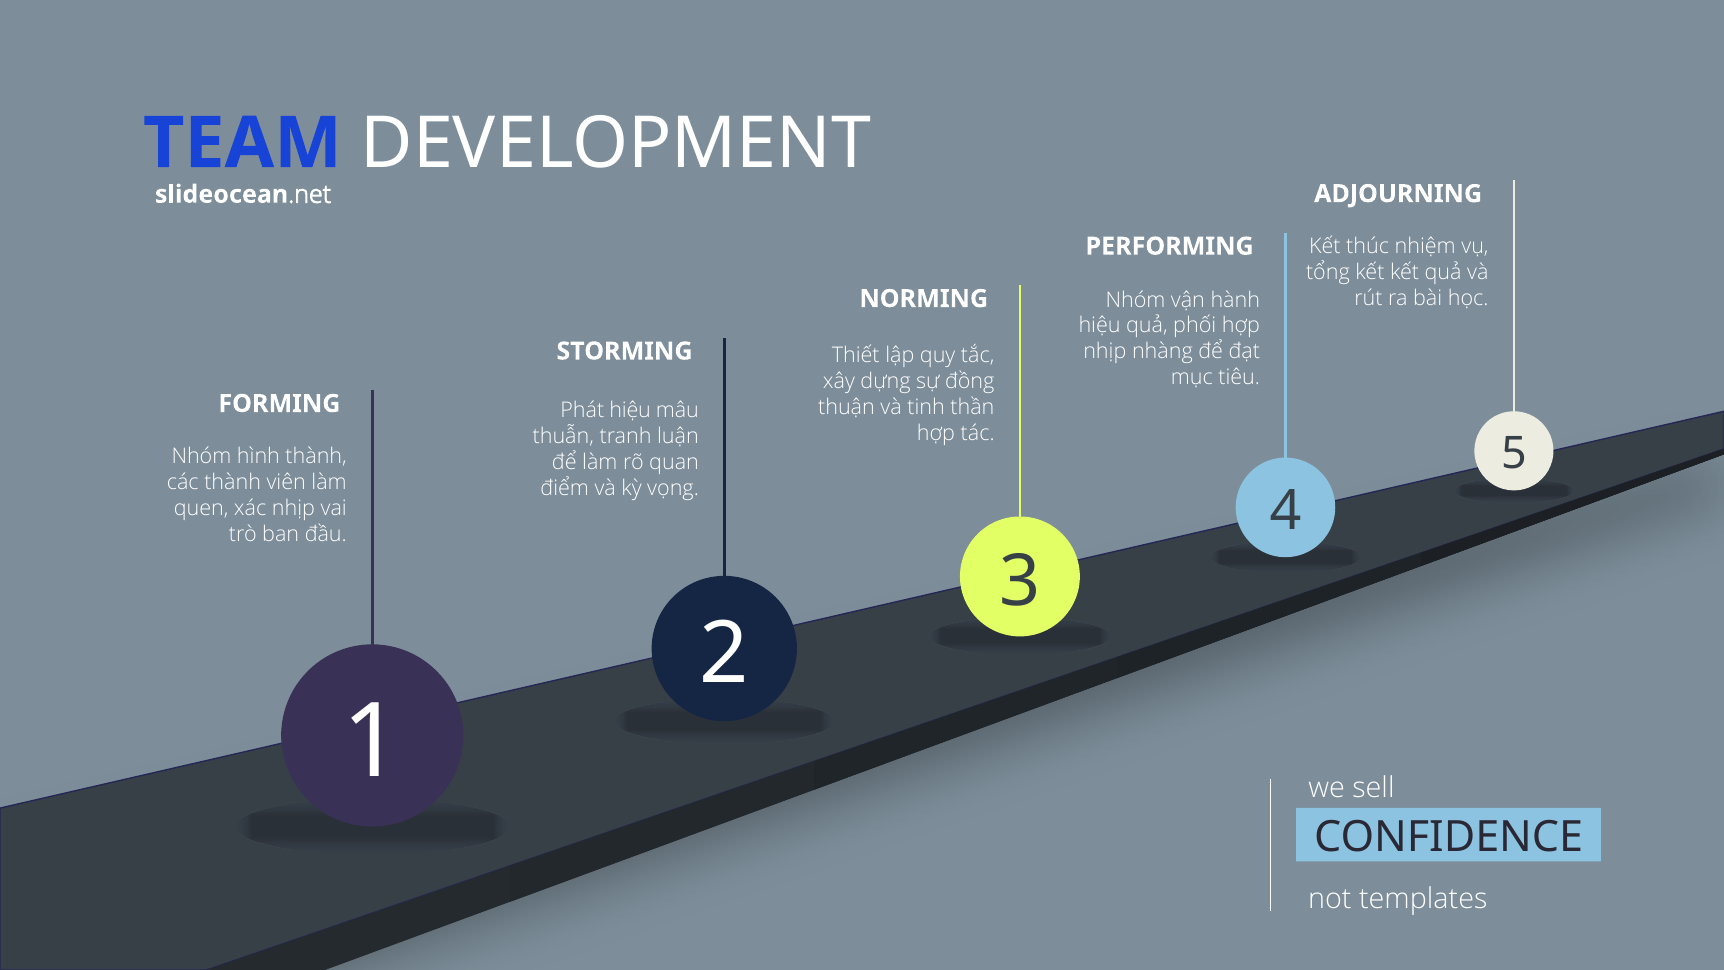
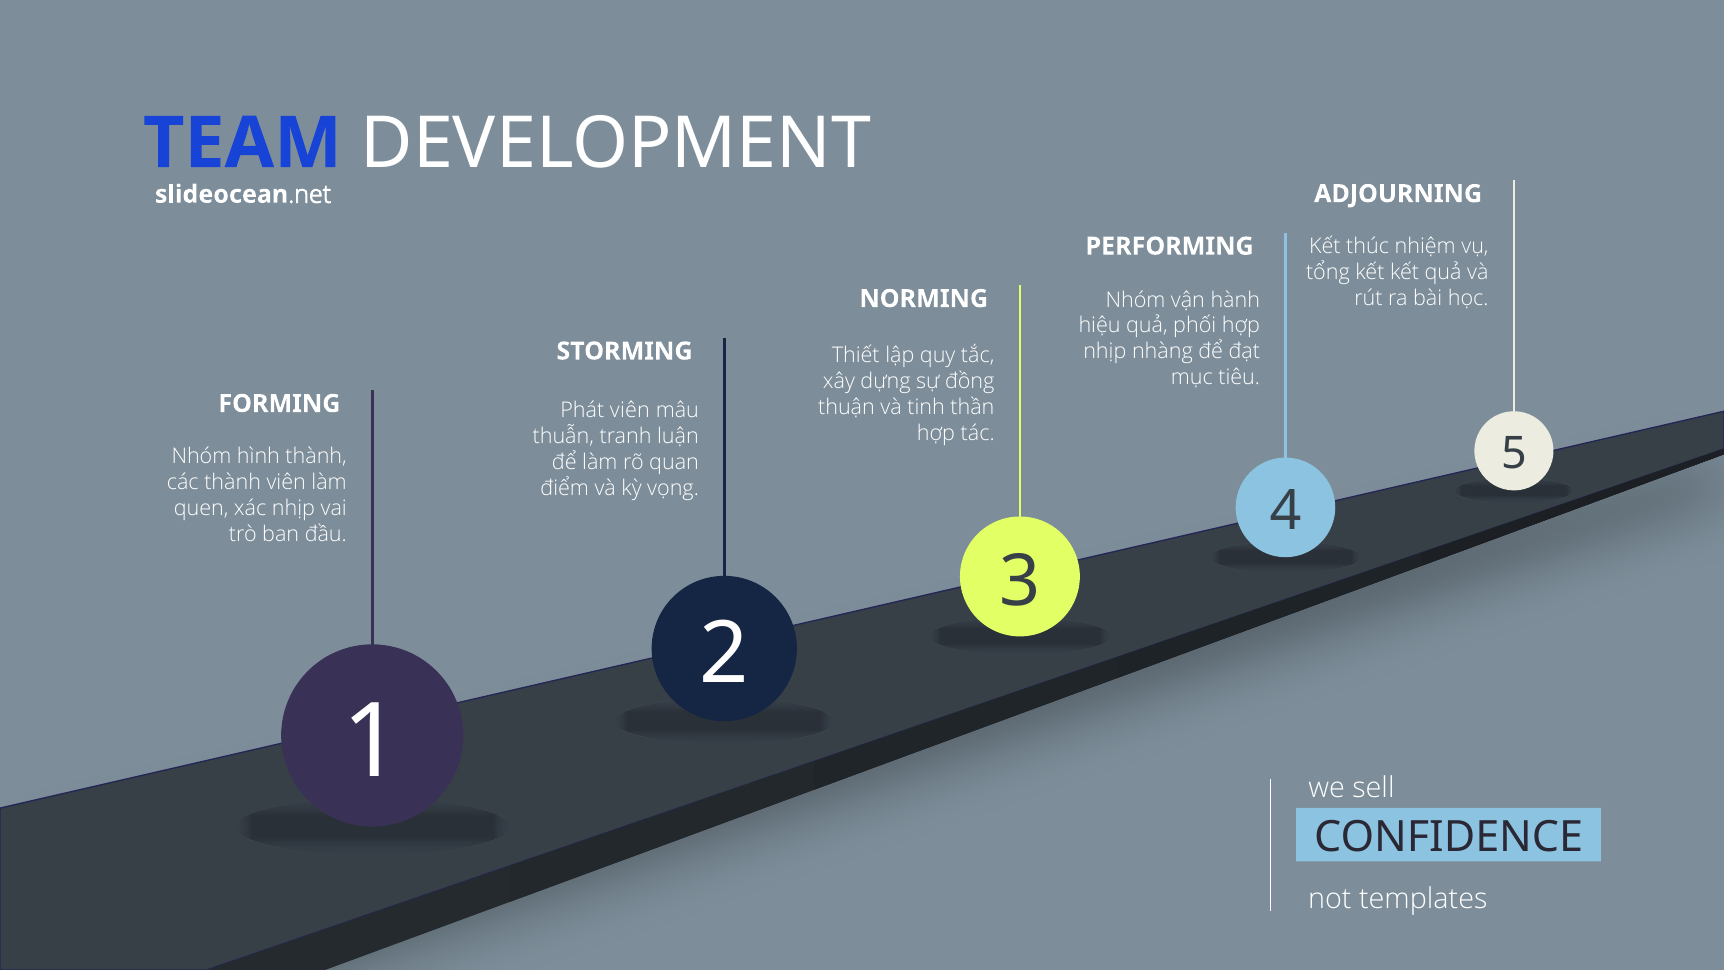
Phát hiệu: hiệu -> viên (630, 410)
